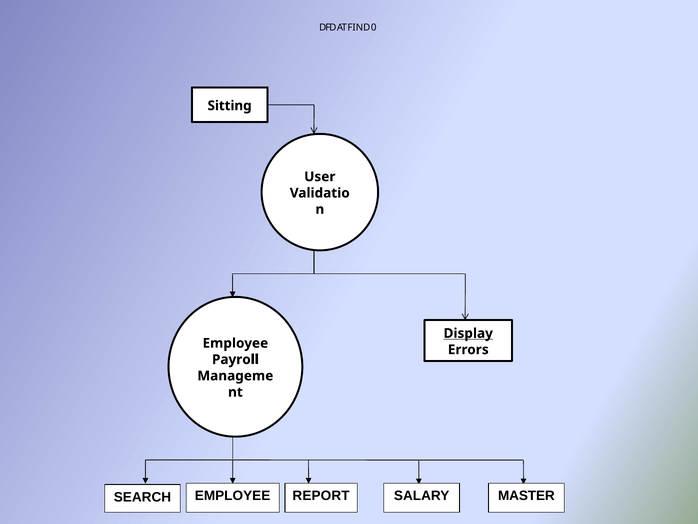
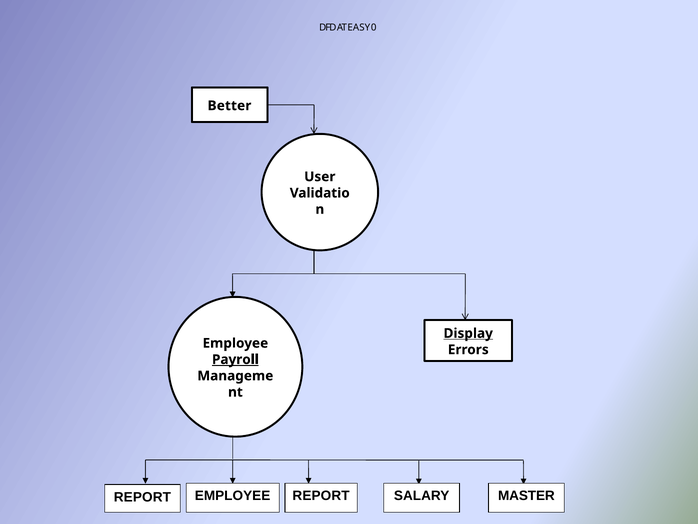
FIND: FIND -> EASY (359, 27)
Sitting: Sitting -> Better (229, 106)
Payroll underline: none -> present (235, 359)
SEARCH: SEARCH -> REPORT (142, 497)
